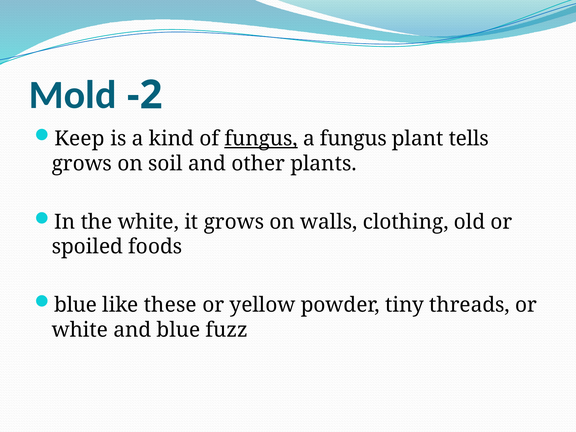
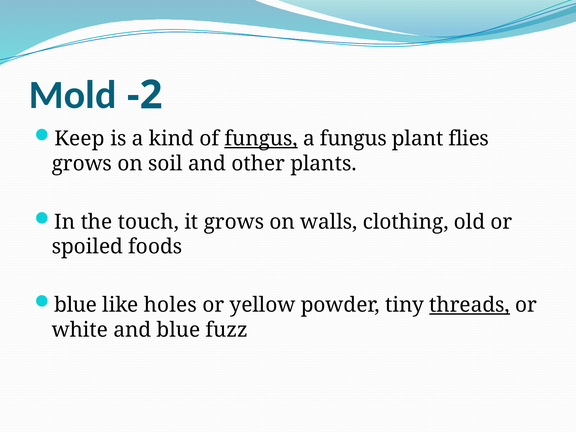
tells: tells -> flies (469, 139)
the white: white -> touch (148, 222)
these: these -> holes (170, 305)
threads underline: none -> present (470, 305)
